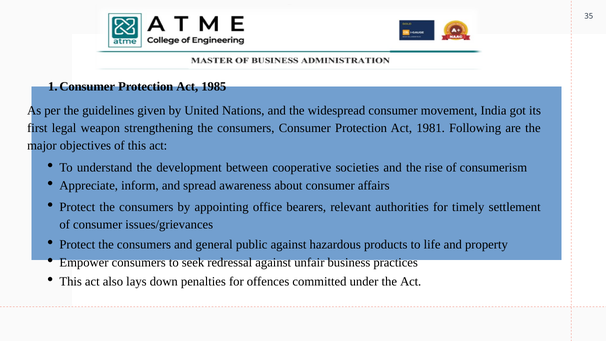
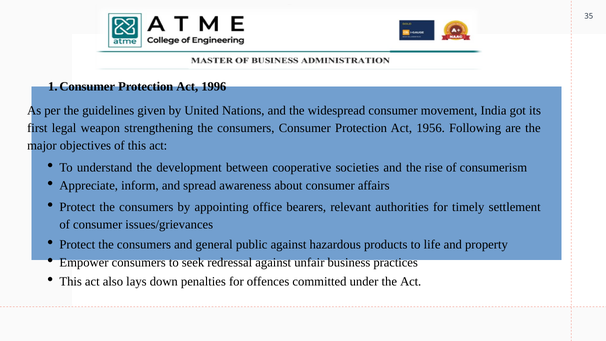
1985: 1985 -> 1996 (214, 86)
1981: 1981 -> 1956 (431, 128)
